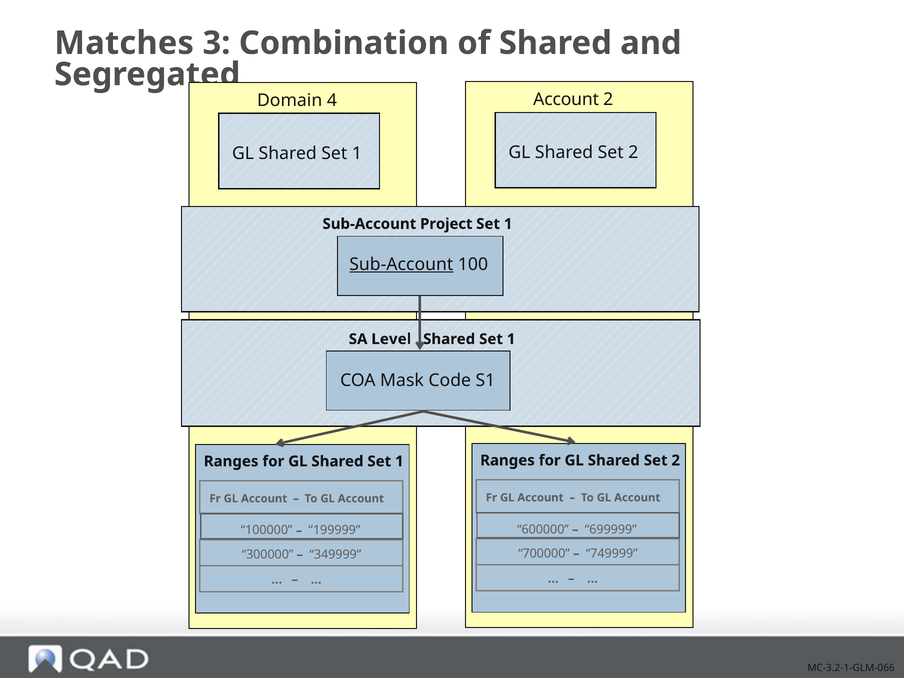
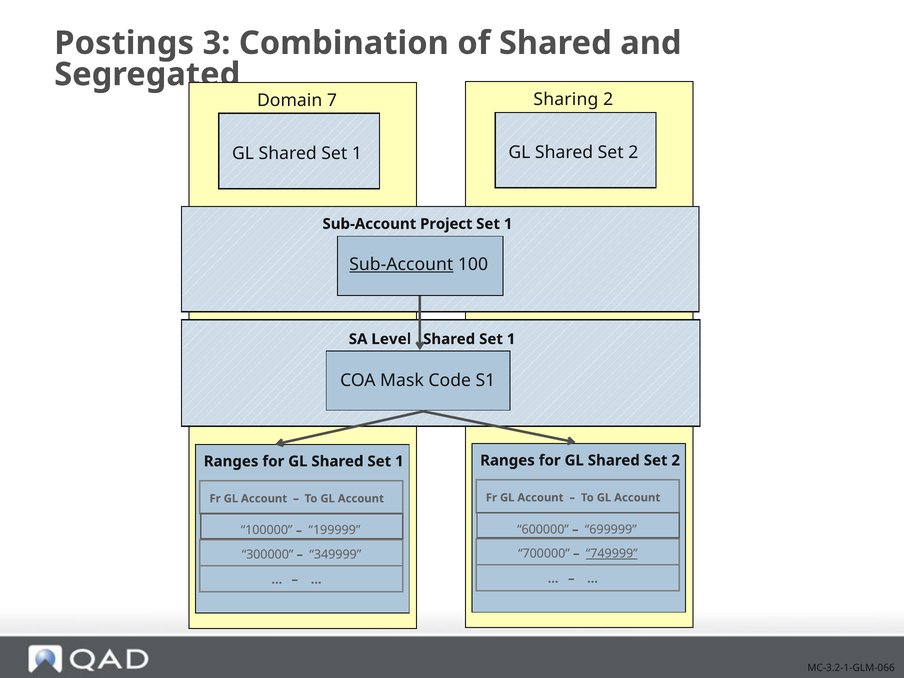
Matches: Matches -> Postings (124, 43)
Account: Account -> Sharing (566, 100)
4: 4 -> 7 (332, 101)
749999 underline: none -> present (612, 554)
